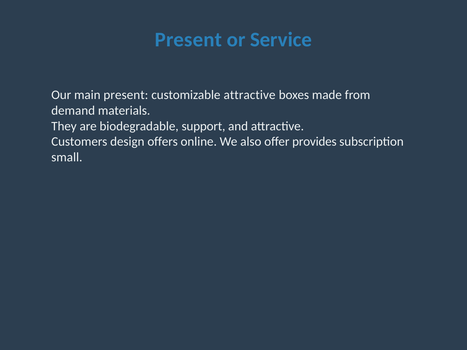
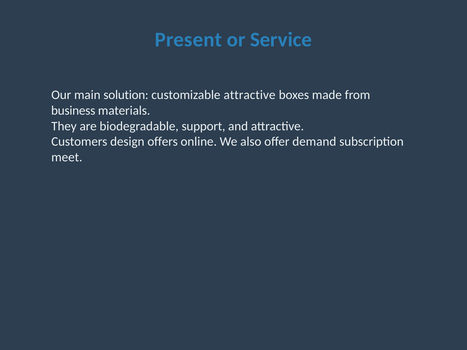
main present: present -> solution (126, 95)
demand: demand -> business (73, 111)
provides: provides -> demand (314, 142)
small: small -> meet (67, 157)
